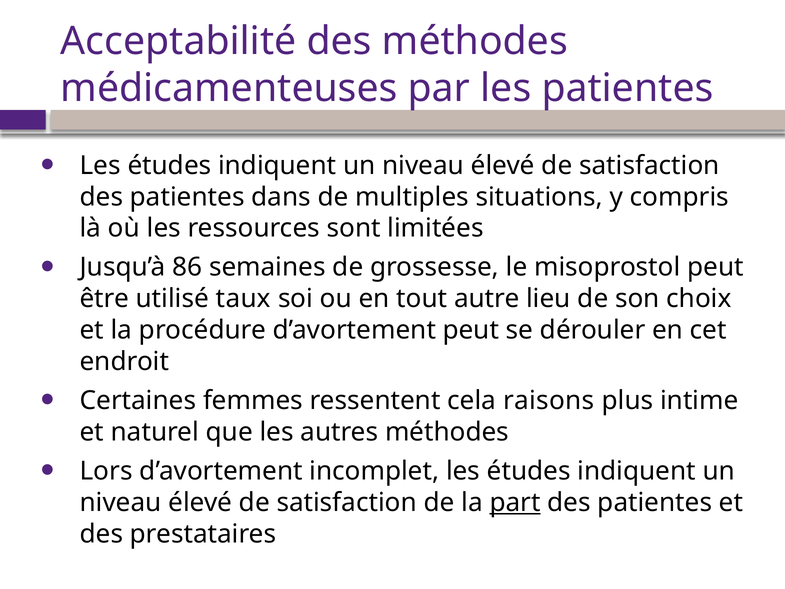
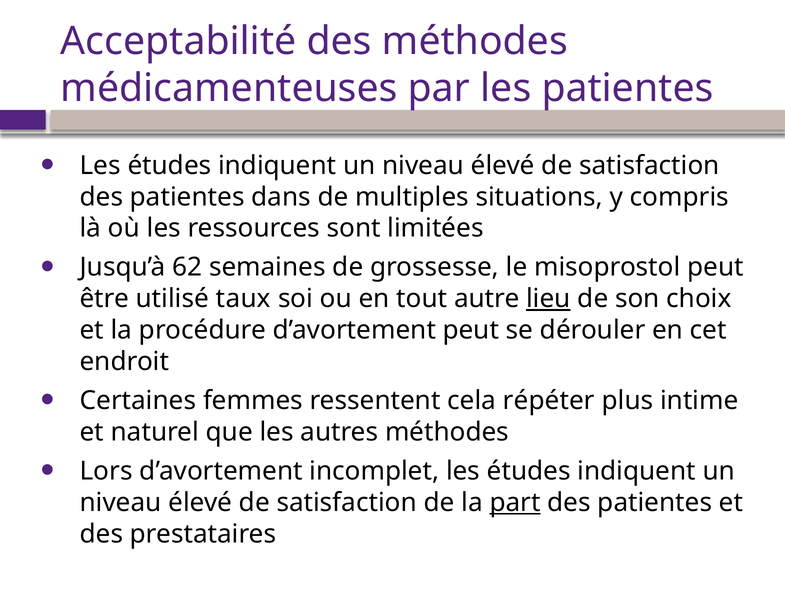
86: 86 -> 62 (187, 267)
lieu underline: none -> present (548, 299)
raisons: raisons -> répéter (549, 400)
